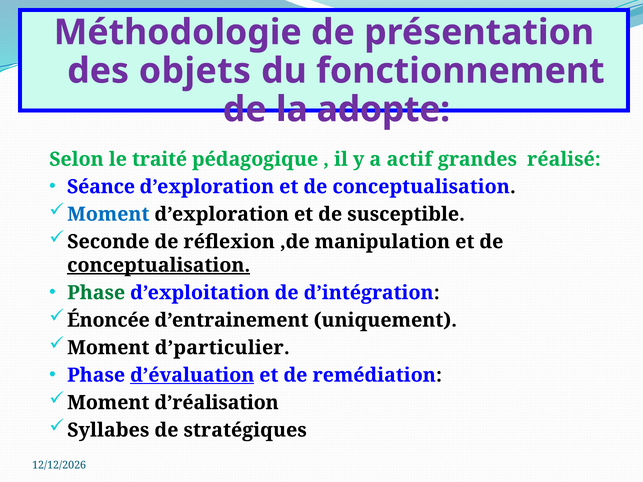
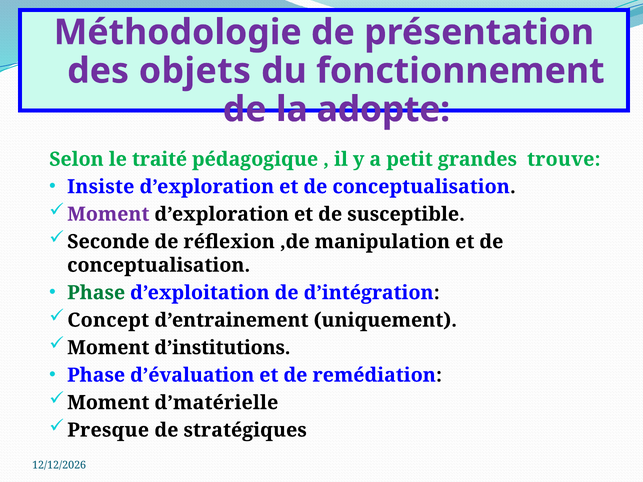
actif: actif -> petit (410, 159)
réalisé: réalisé -> trouve (564, 159)
Séance: Séance -> Insiste (101, 187)
Moment colour: blue -> purple (108, 214)
conceptualisation underline: present -> none (159, 265)
Énoncée: Énoncée -> Concept (108, 320)
d’particulier: d’particulier -> d’institutions (222, 348)
d’évaluation underline: present -> none (192, 375)
d’réalisation: d’réalisation -> d’matérielle (216, 403)
Syllabes: Syllabes -> Presque (108, 430)
